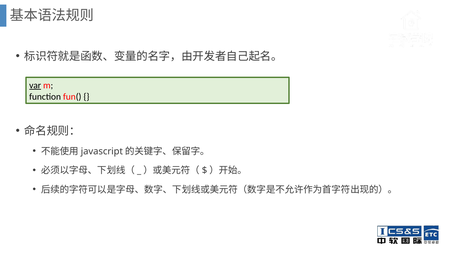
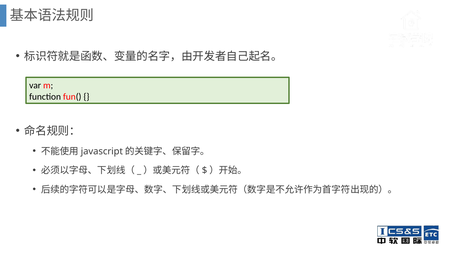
var underline: present -> none (35, 85)
